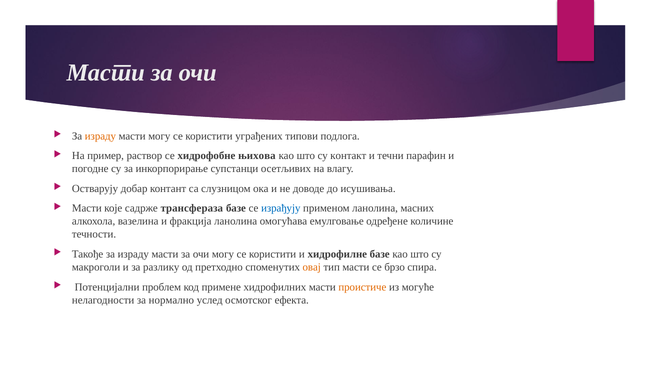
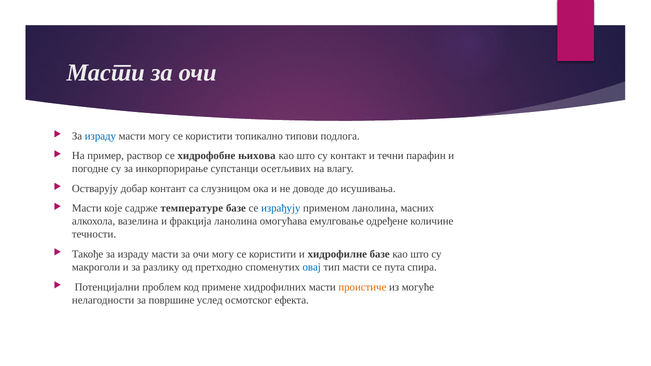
израду colour: orange -> blue (100, 136)
уграђених: уграђених -> топикално (259, 136)
трансфераза: трансфераза -> температуре (192, 209)
овај colour: orange -> blue (312, 267)
брзо: брзо -> пута (395, 267)
нормално: нормално -> површине (171, 300)
